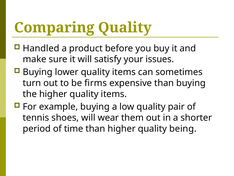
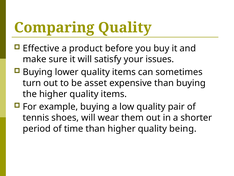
Handled: Handled -> Effective (41, 48)
firms: firms -> asset (96, 83)
